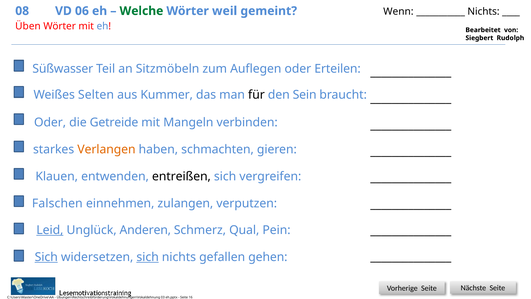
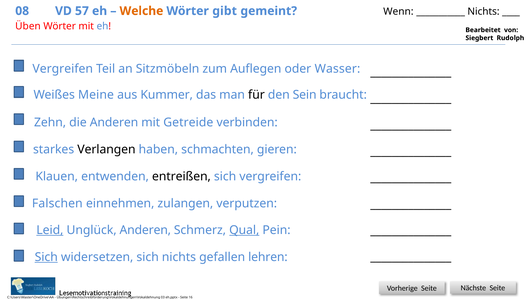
06: 06 -> 57 (82, 11)
Welche colour: green -> orange (141, 11)
weil: weil -> gibt (225, 11)
Süßwasser: Süßwasser -> Vergreifen (63, 69)
Erteilen: Erteilen -> Wasser (337, 69)
Selten: Selten -> Meine (96, 95)
Oder: Oder -> Zehn (50, 122)
die Getreide: Getreide -> Anderen (114, 122)
Mangeln: Mangeln -> Getreide (188, 122)
Verlangen colour: orange -> black (106, 149)
Qual underline: none -> present (244, 230)
sich underline: present -> none (148, 257)
gehen: gehen -> lehren (268, 257)
